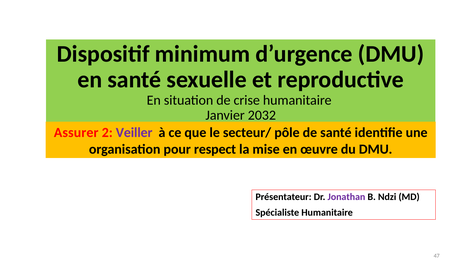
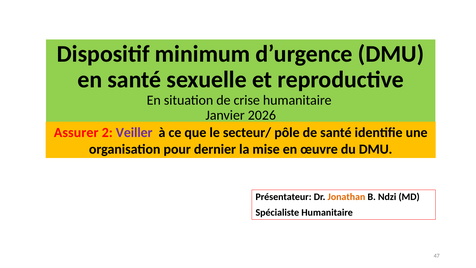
2032: 2032 -> 2026 (262, 115)
respect: respect -> dernier (215, 149)
Jonathan colour: purple -> orange (346, 197)
